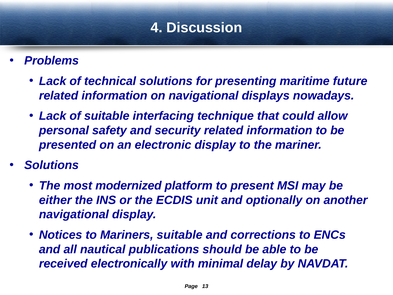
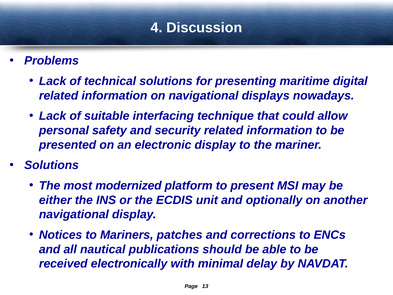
future: future -> digital (350, 81)
Mariners suitable: suitable -> patches (180, 235)
